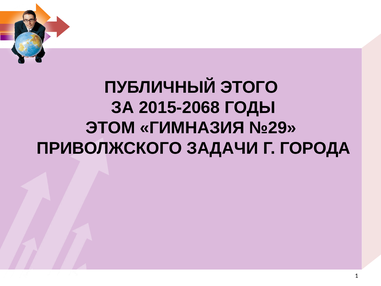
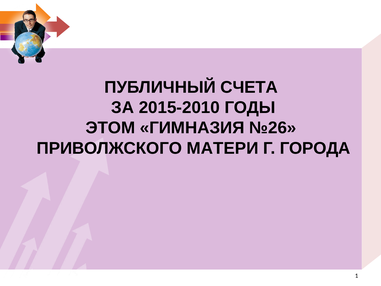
ЭТОГО: ЭТОГО -> СЧЕТА (249, 87)
2015-2068: 2015-2068 -> 2015-2010 (179, 107)
№29: №29 -> №26 (273, 128)
ЗАДАЧИ: ЗАДАЧИ -> МАТЕРИ (223, 148)
